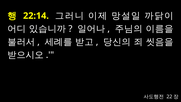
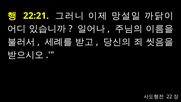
22:14: 22:14 -> 22:21 (36, 16)
